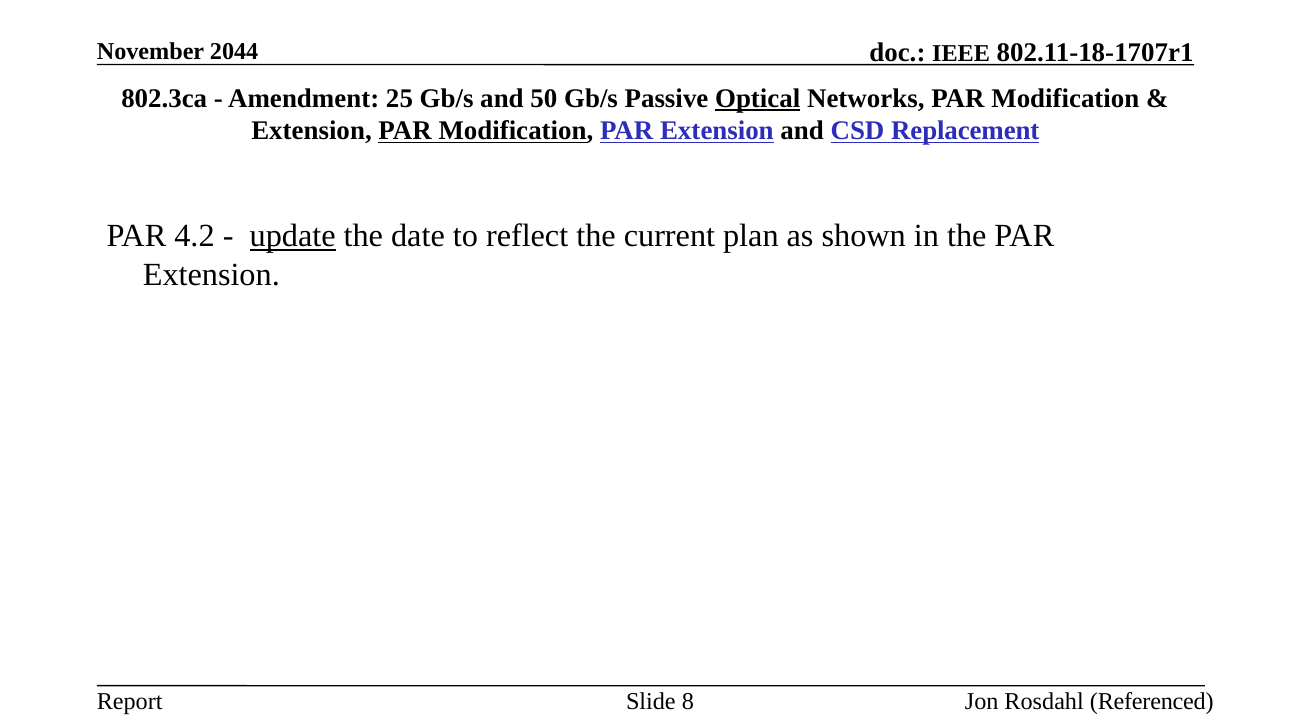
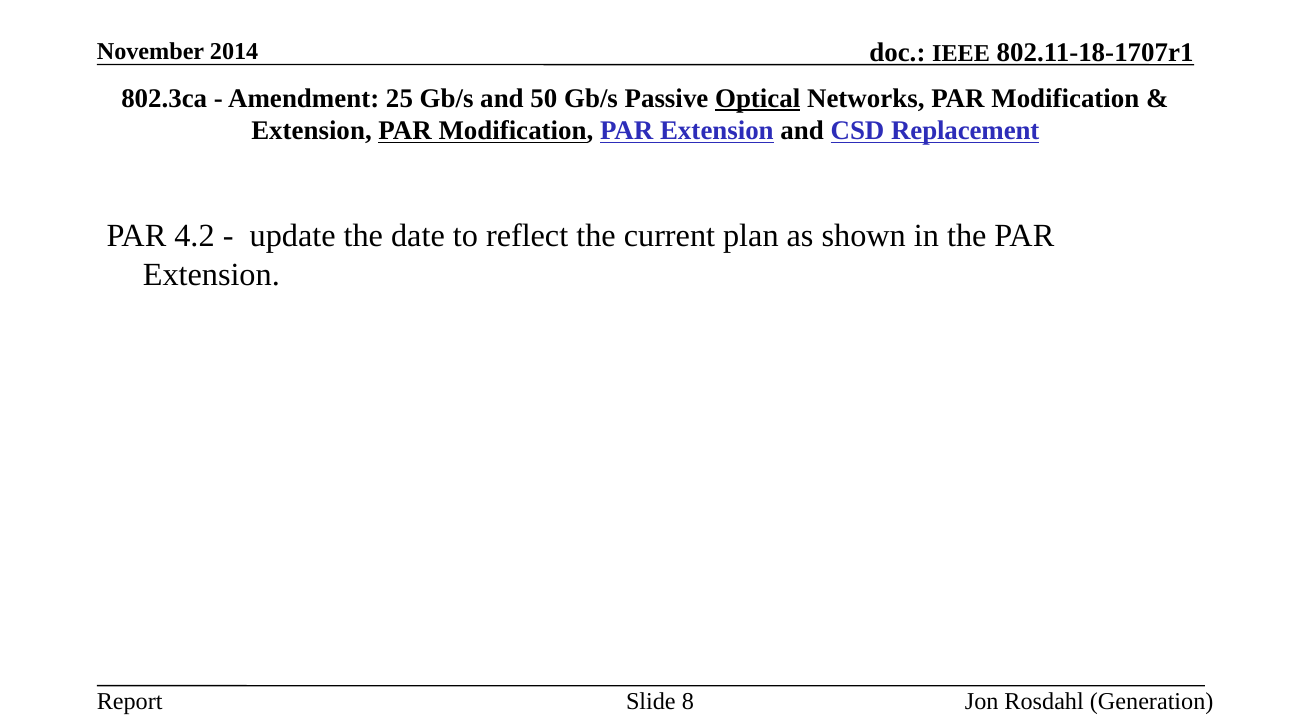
2044: 2044 -> 2014 (234, 51)
update underline: present -> none (293, 236)
Referenced: Referenced -> Generation (1152, 702)
